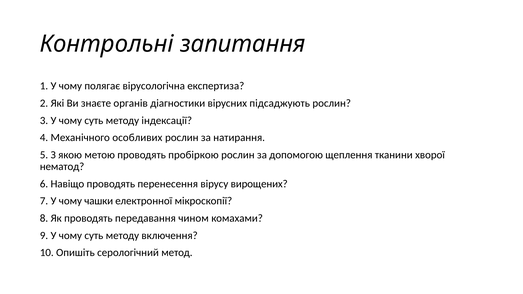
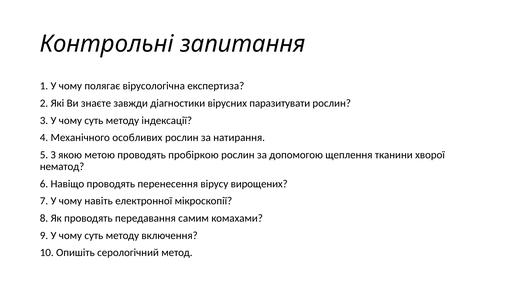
органів: органів -> завжди (131, 103)
підсаджують: підсаджують -> паразитувати (280, 103)
чашки: чашки -> навіть (99, 201)
чином: чином -> самим (194, 218)
